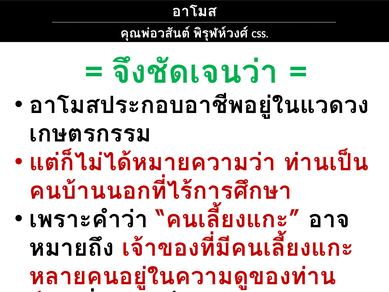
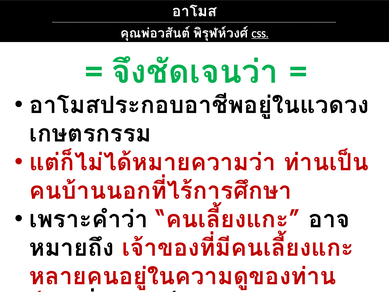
CSS underline: none -> present (260, 34)
